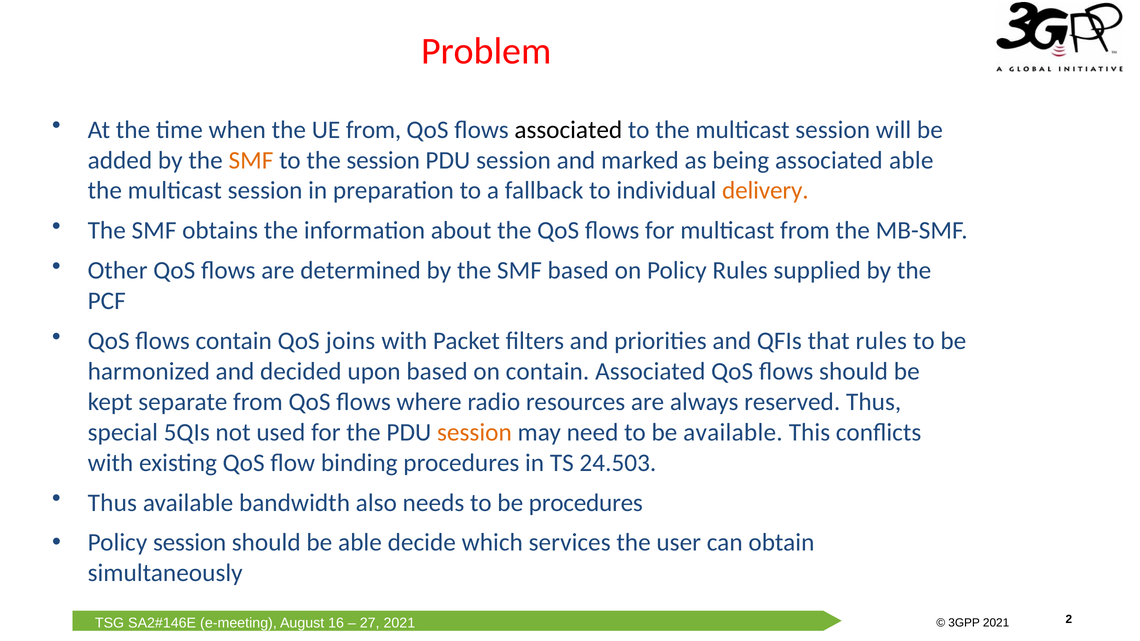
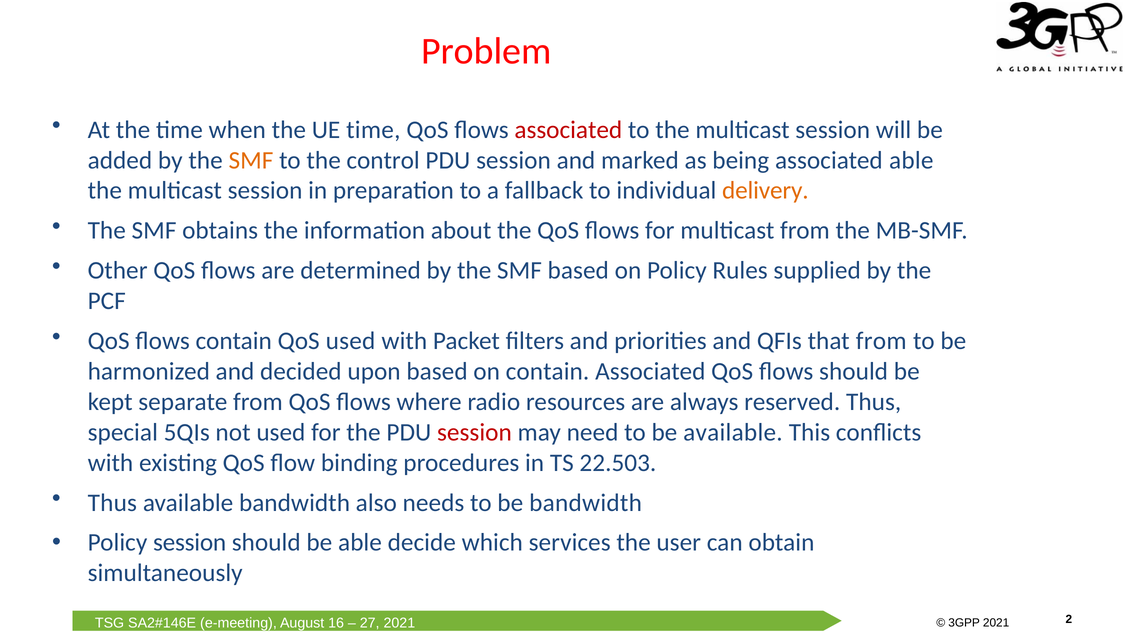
UE from: from -> time (373, 130)
associated colour: black -> red (568, 130)
the session: session -> control (383, 160)
QoS joins: joins -> used (351, 341)
that rules: rules -> from (881, 341)
session colour: orange -> red (474, 432)
24.503: 24.503 -> 22.503 (618, 463)
be procedures: procedures -> bandwidth (586, 503)
